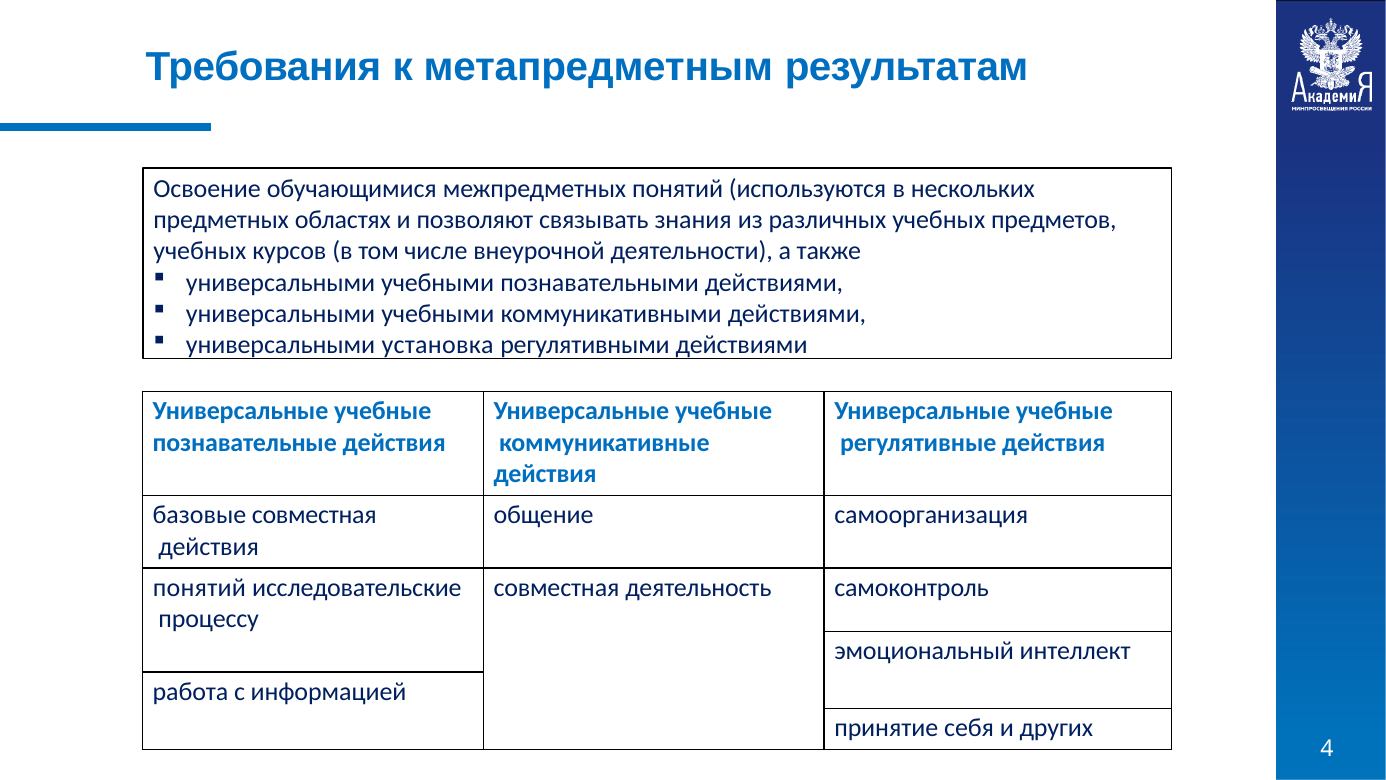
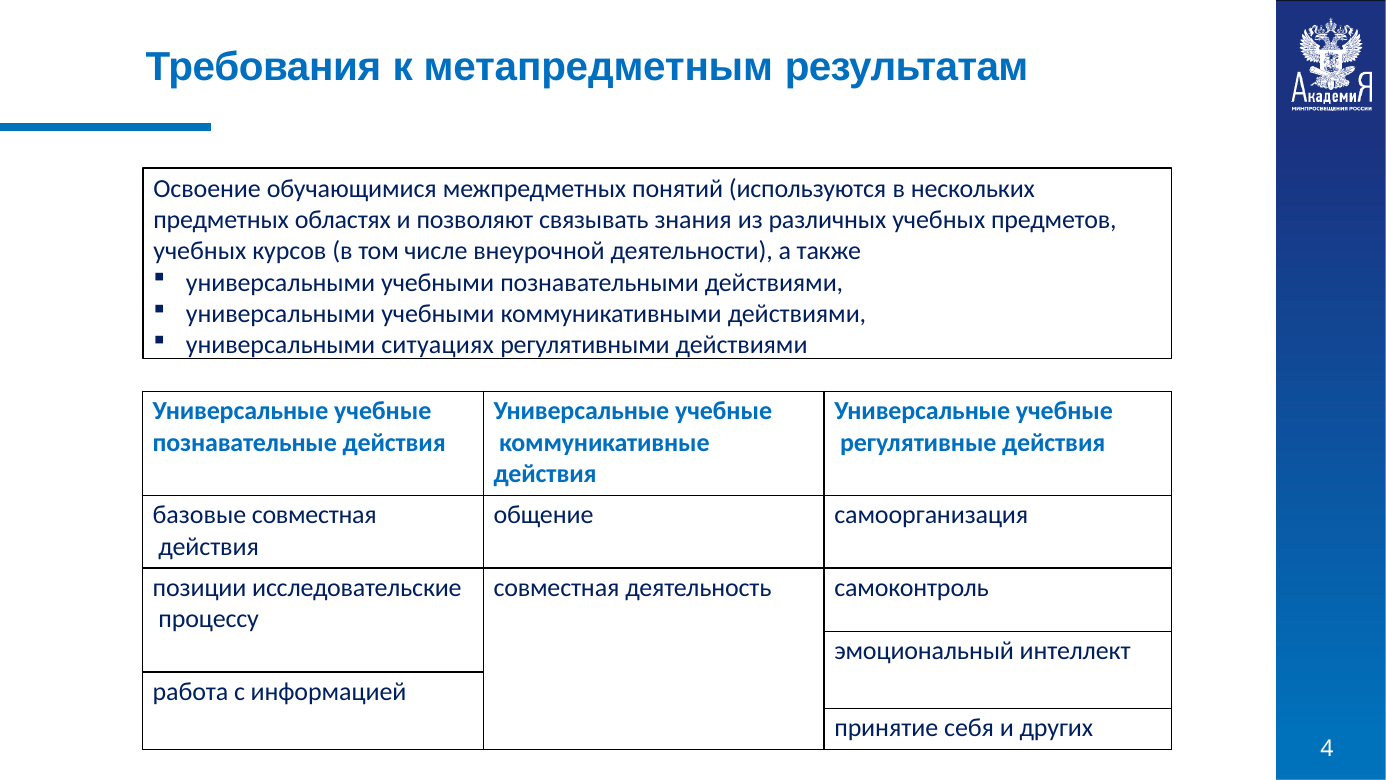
установка: установка -> ситуациях (438, 345)
понятий: понятий -> позиции (200, 587)
